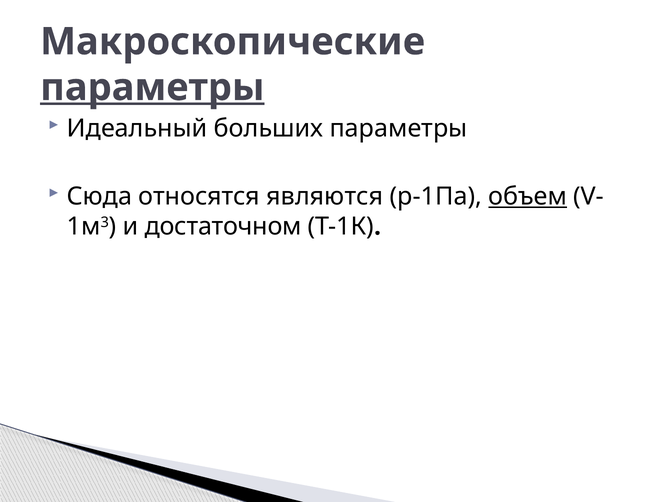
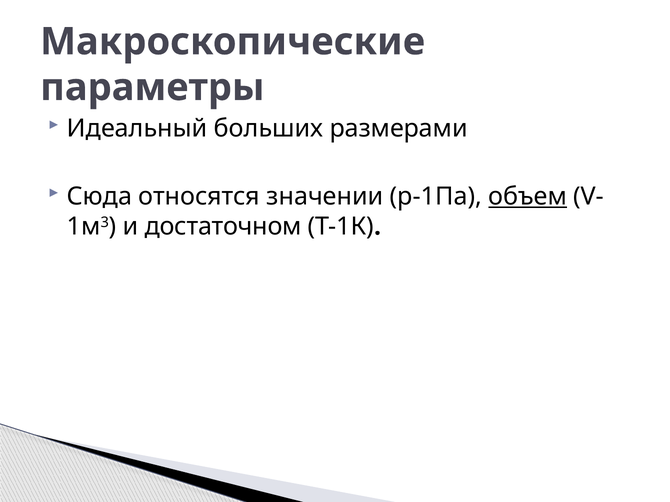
параметры underline: present -> none (152, 88)
больших параметры: параметры -> размерами (399, 129)
являются: являются -> значении (325, 196)
